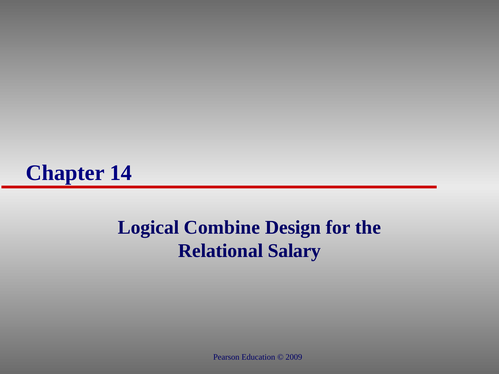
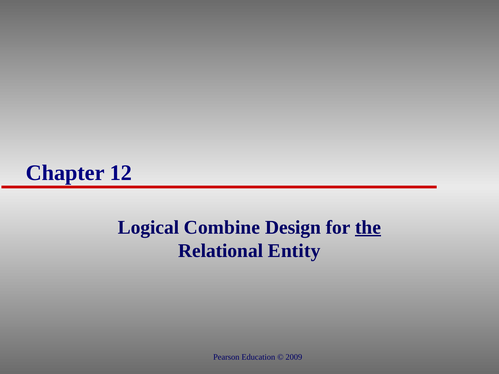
14: 14 -> 12 (121, 173)
the underline: none -> present (368, 227)
Salary: Salary -> Entity (294, 251)
